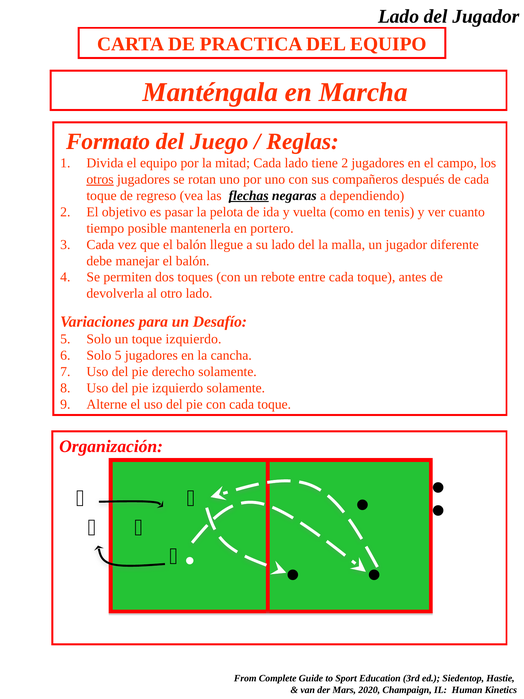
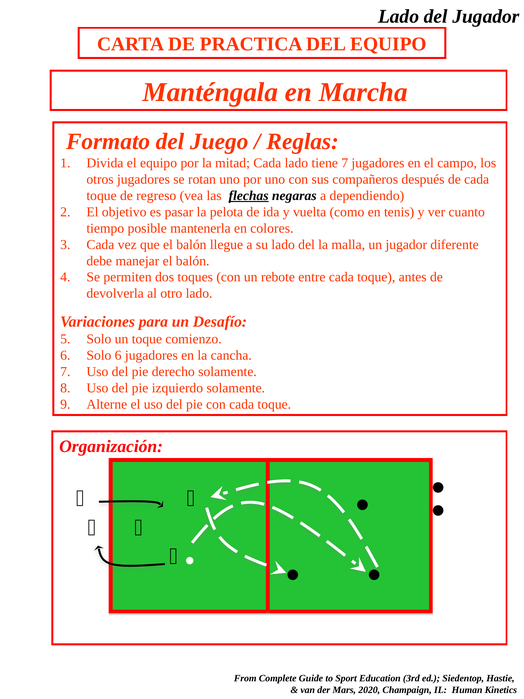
tiene 2: 2 -> 7 (345, 163)
otros underline: present -> none (100, 179)
portero: portero -> colores (272, 228)
toque izquierdo: izquierdo -> comienzo (194, 339)
Solo 5: 5 -> 6 (118, 355)
